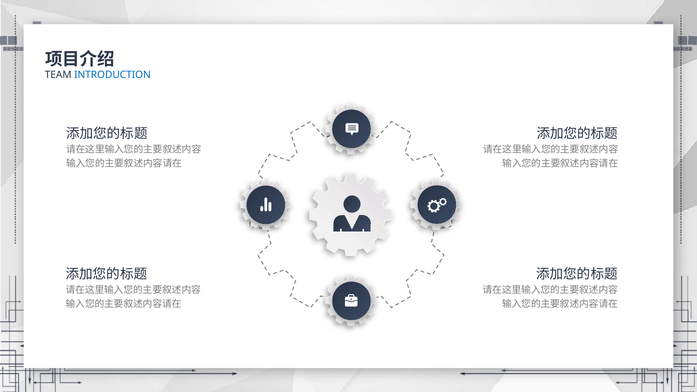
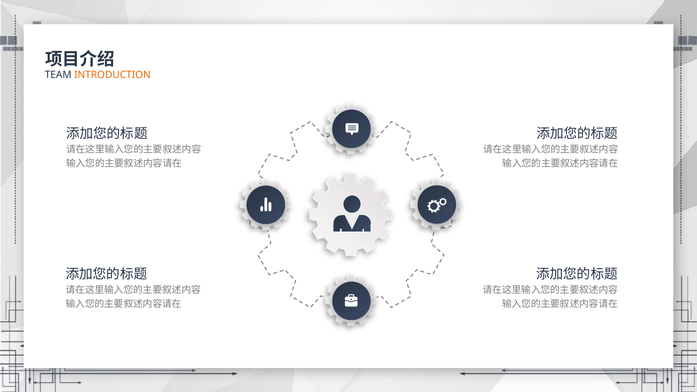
INTRODUCTION colour: blue -> orange (112, 75)
